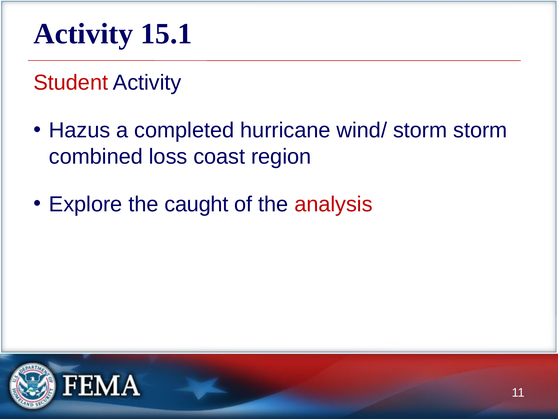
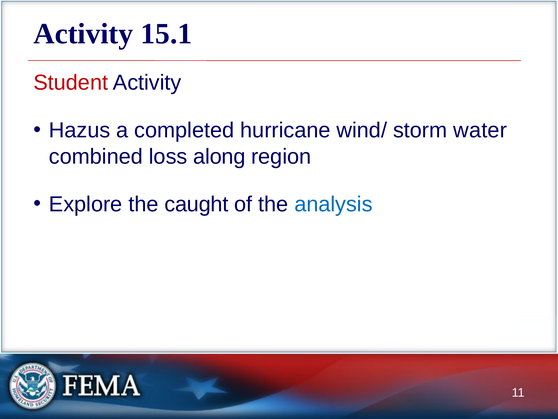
storm storm: storm -> water (480, 130)
coast: coast -> along (219, 156)
analysis colour: red -> blue (333, 204)
